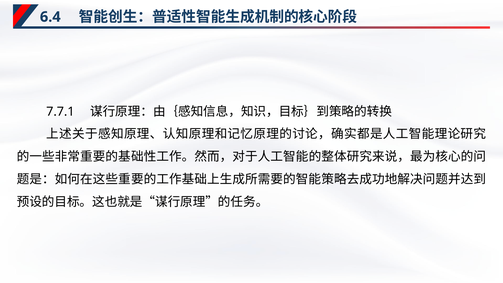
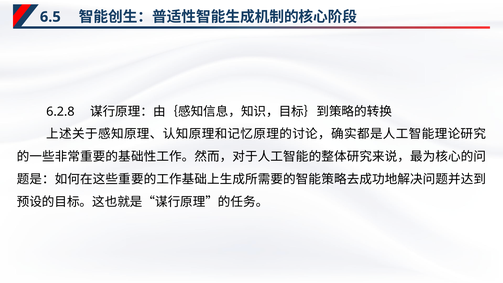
6.4: 6.4 -> 6.5 (50, 17)
7.7.1: 7.7.1 -> 6.2.8 (60, 112)
